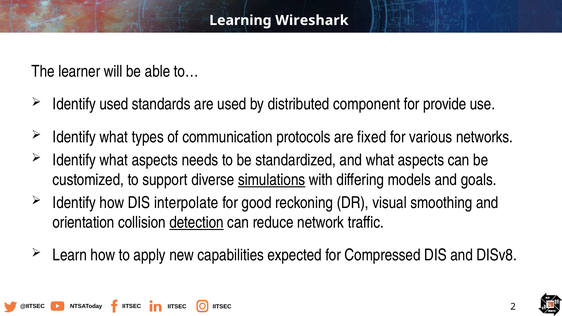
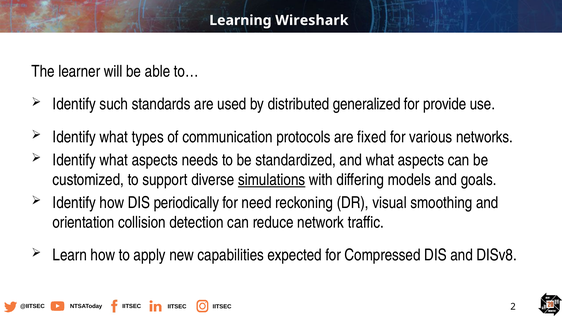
Identify used: used -> such (114, 104)
component: component -> generalized (367, 104)
interpolate: interpolate -> periodically (186, 203)
good: good -> need (257, 203)
detection underline: present -> none (197, 222)
